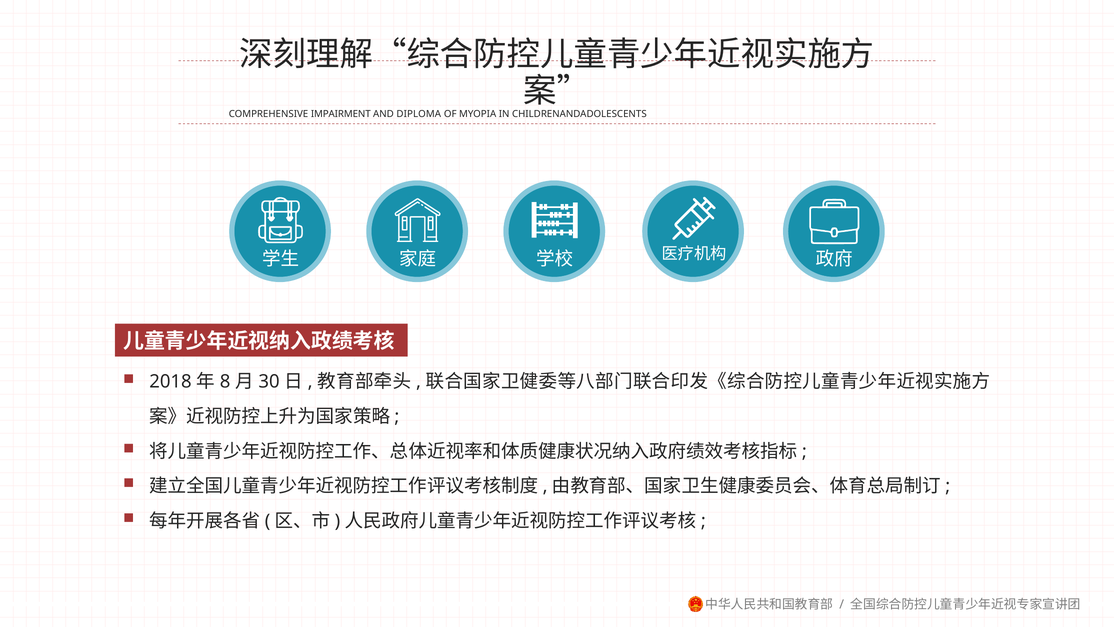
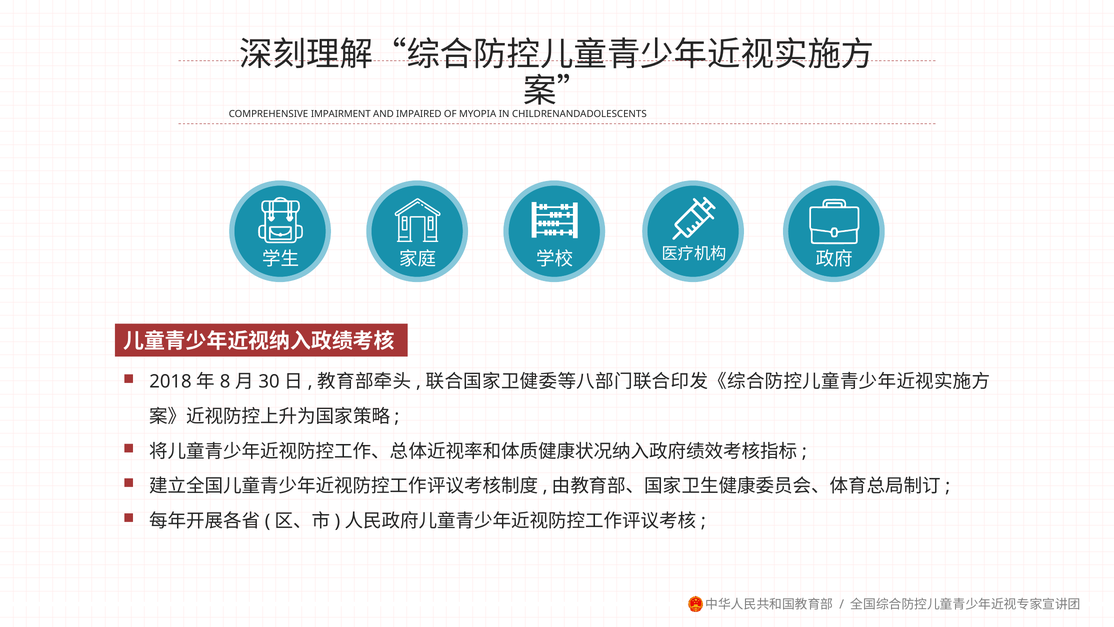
DIPLOMA: DIPLOMA -> IMPAIRED (419, 114)
